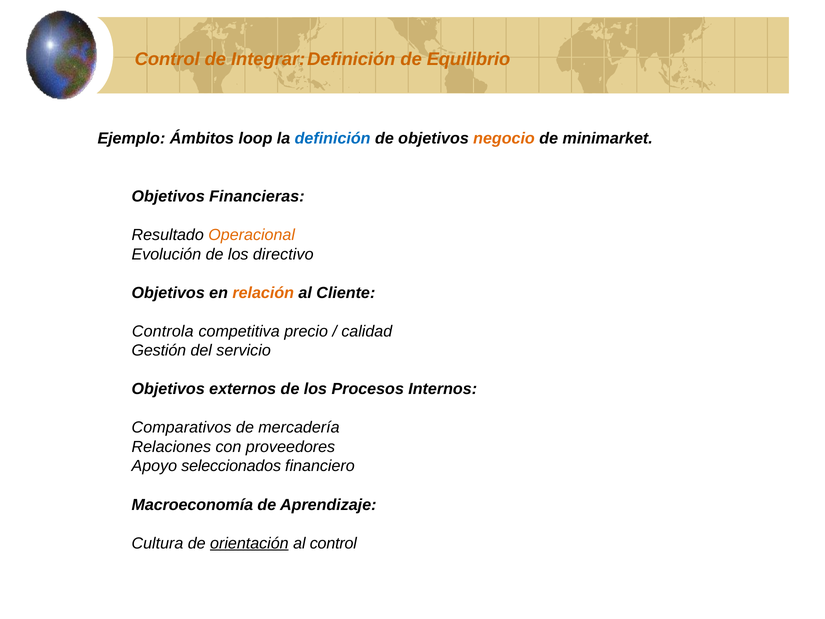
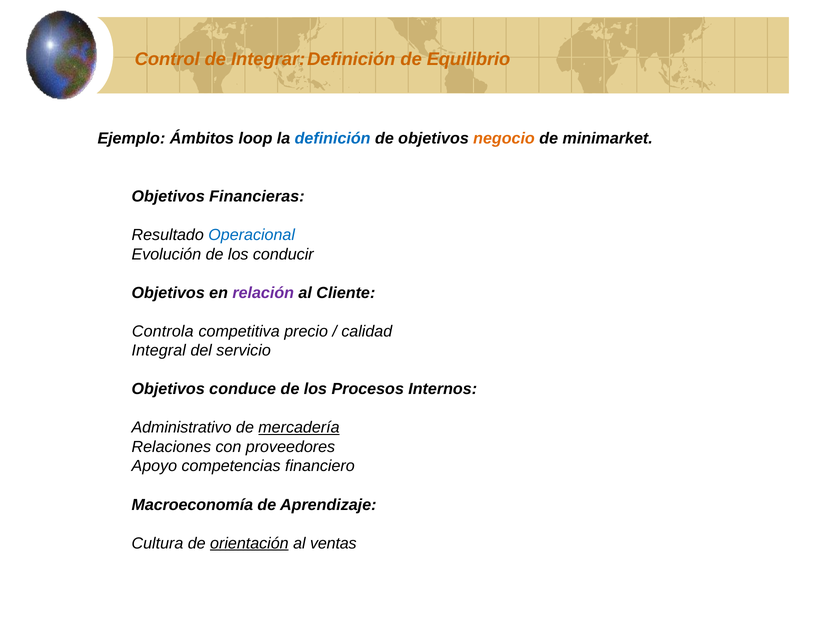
Operacional colour: orange -> blue (252, 235)
directivo: directivo -> conducir (283, 254)
relación colour: orange -> purple (263, 293)
Gestión: Gestión -> Integral (159, 350)
externos: externos -> conduce (243, 389)
Comparativos: Comparativos -> Administrativo (182, 427)
mercadería underline: none -> present (299, 427)
seleccionados: seleccionados -> competencias (231, 466)
al control: control -> ventas (333, 543)
